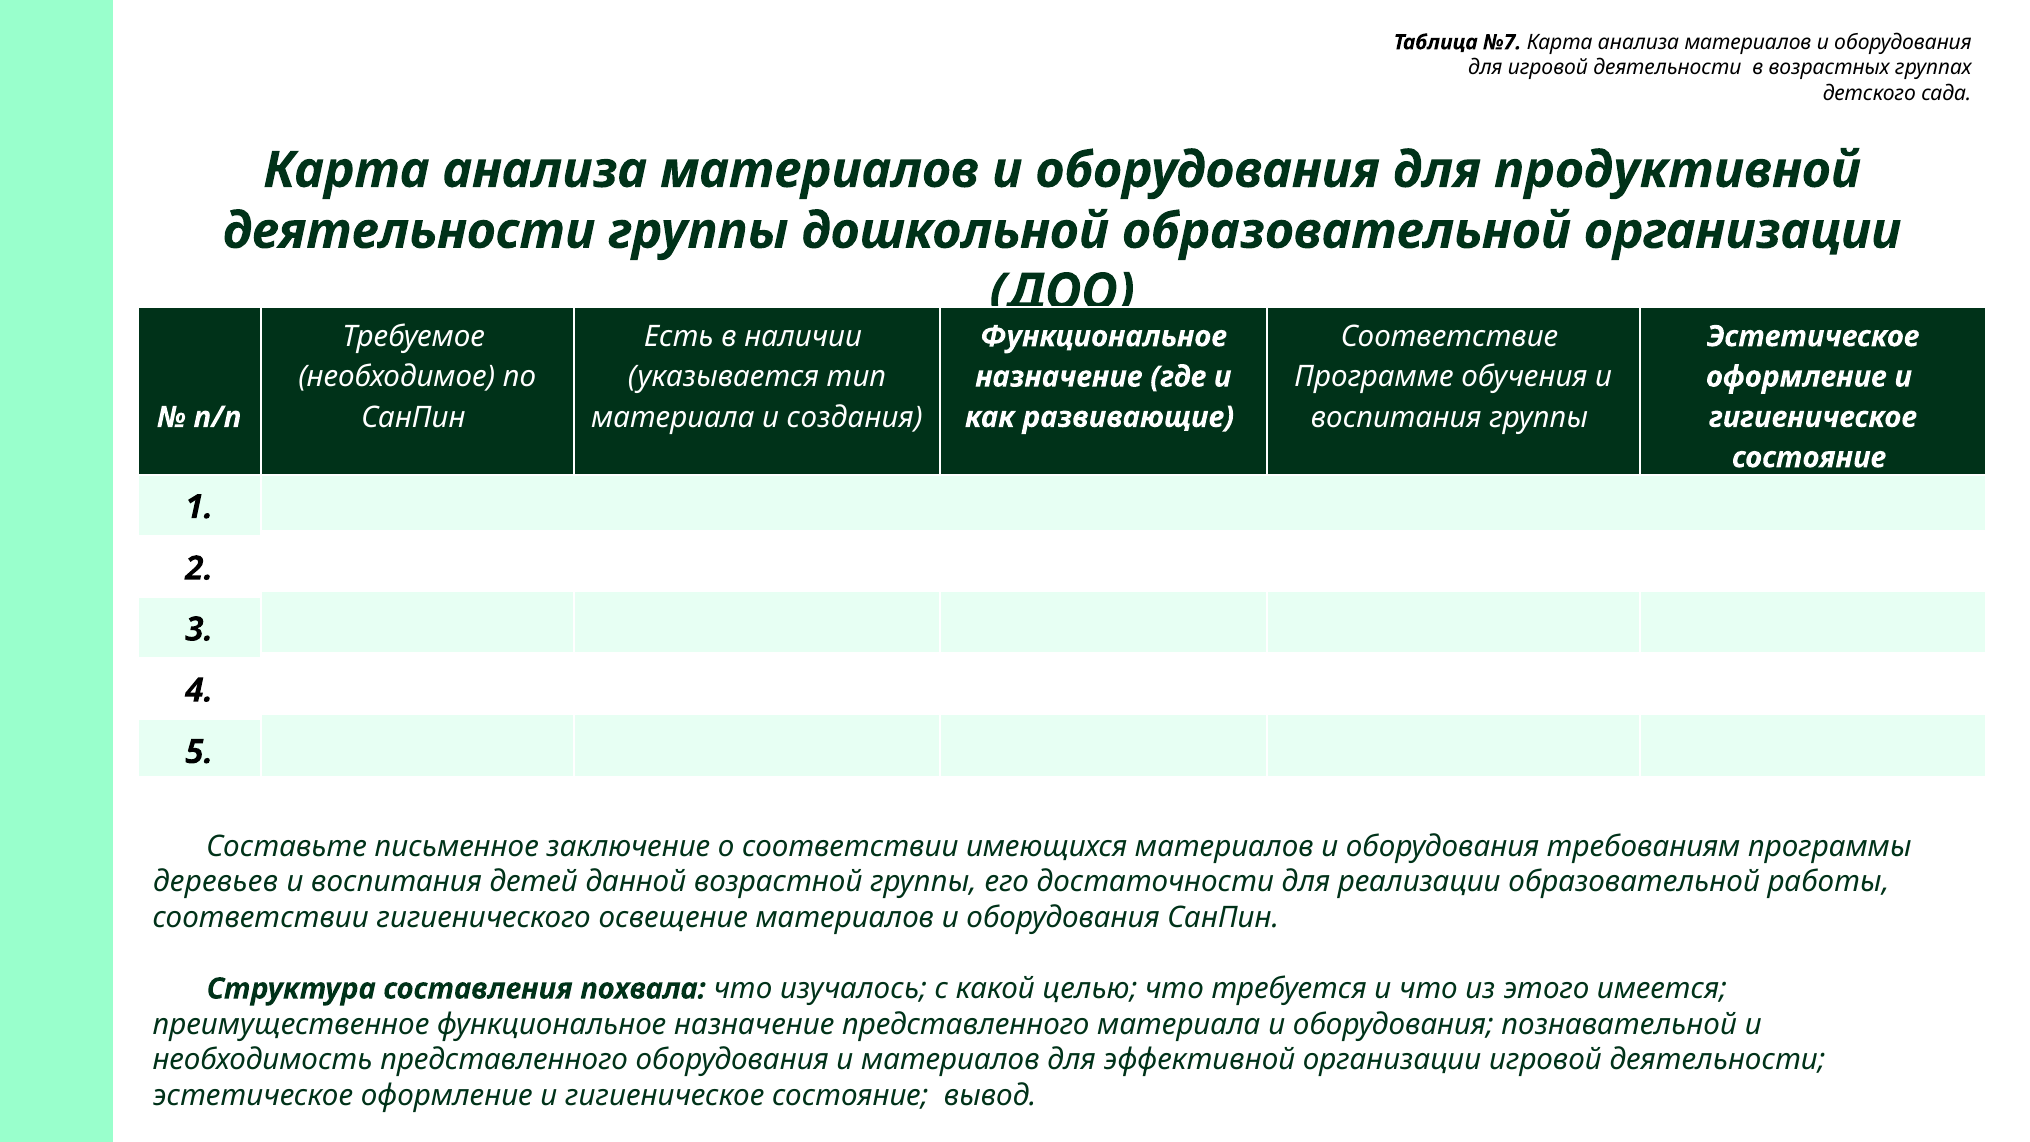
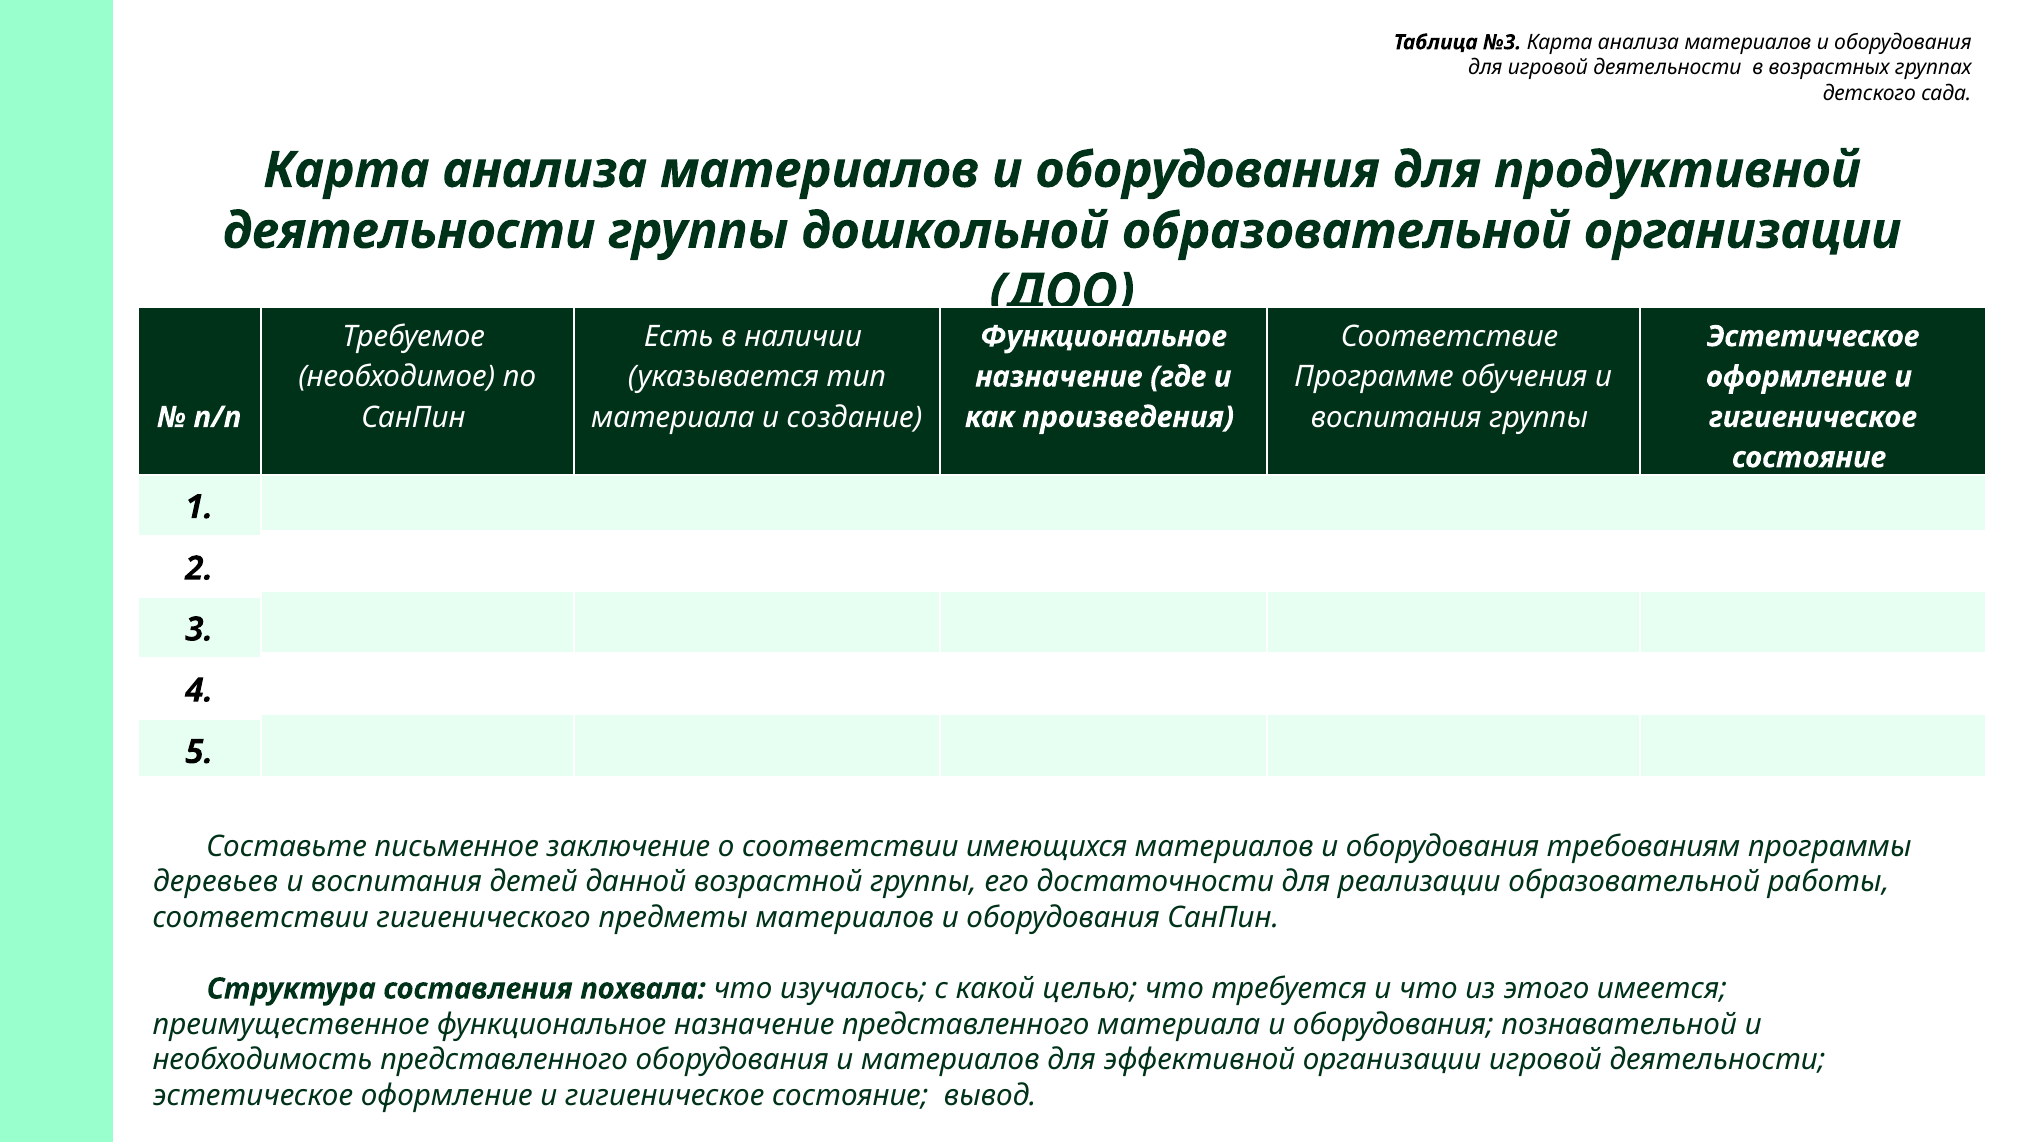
№7: №7 -> №3 (1502, 42)
создания: создания -> создание (855, 417)
развивающие: развивающие -> произведения (1128, 417)
освещение: освещение -> предметы (673, 918)
